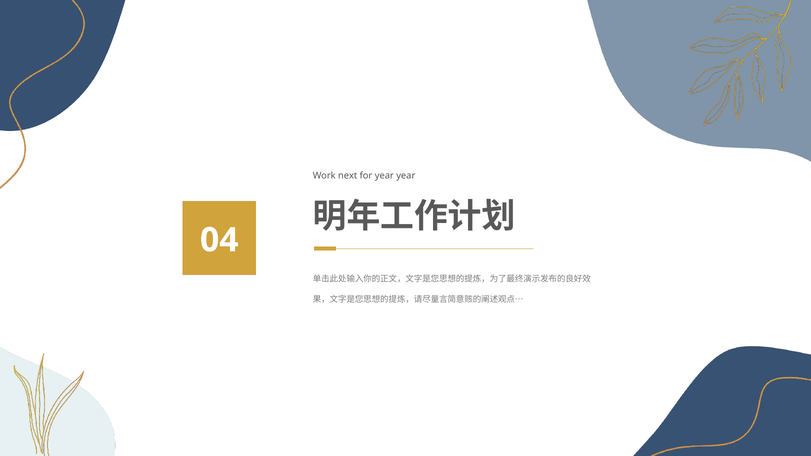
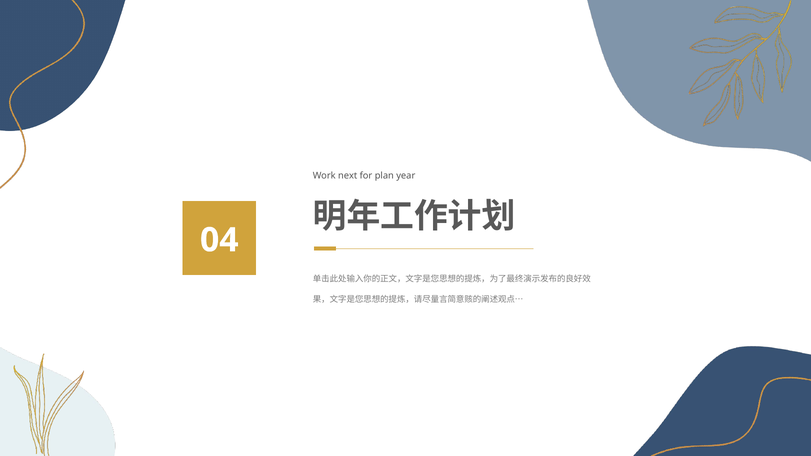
for year: year -> plan (384, 176)
